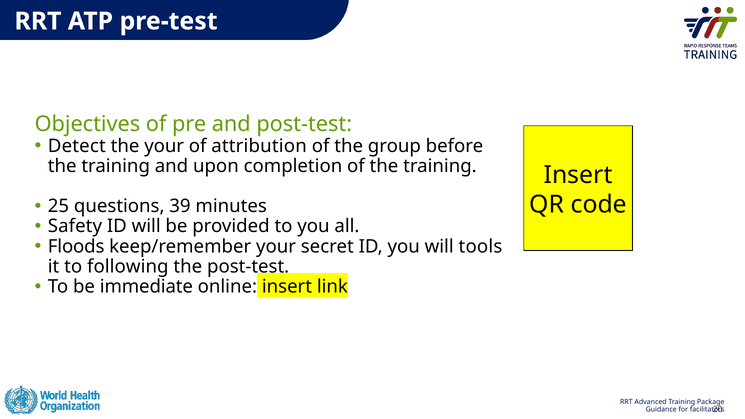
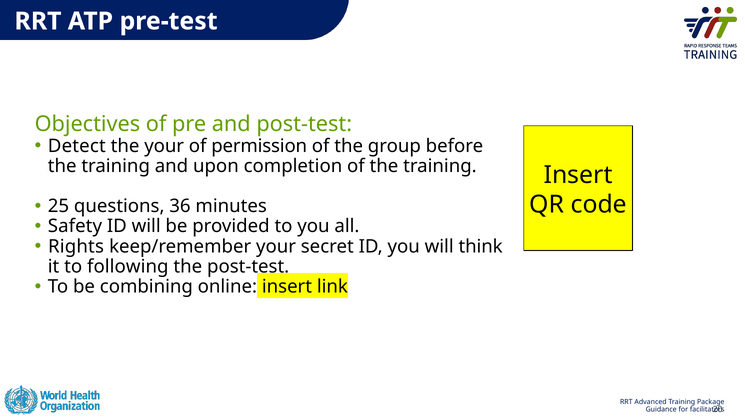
attribution: attribution -> permission (259, 146)
39: 39 -> 36 (180, 206)
Floods: Floods -> Rights (76, 246)
tools: tools -> think (481, 246)
immediate: immediate -> combining (146, 287)
